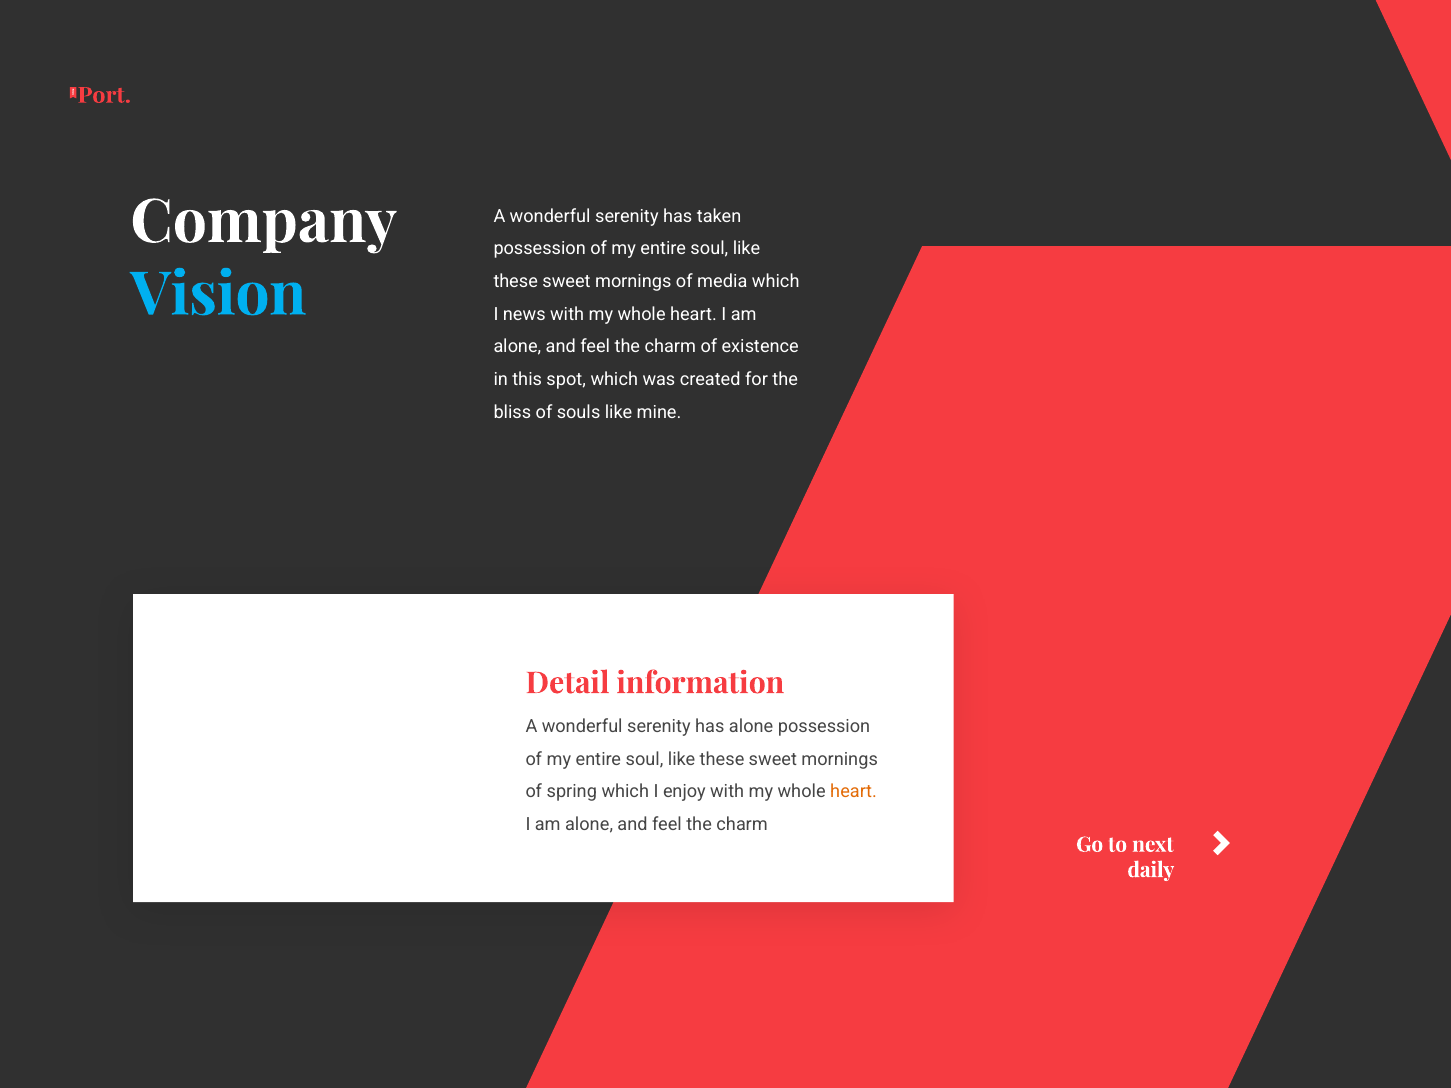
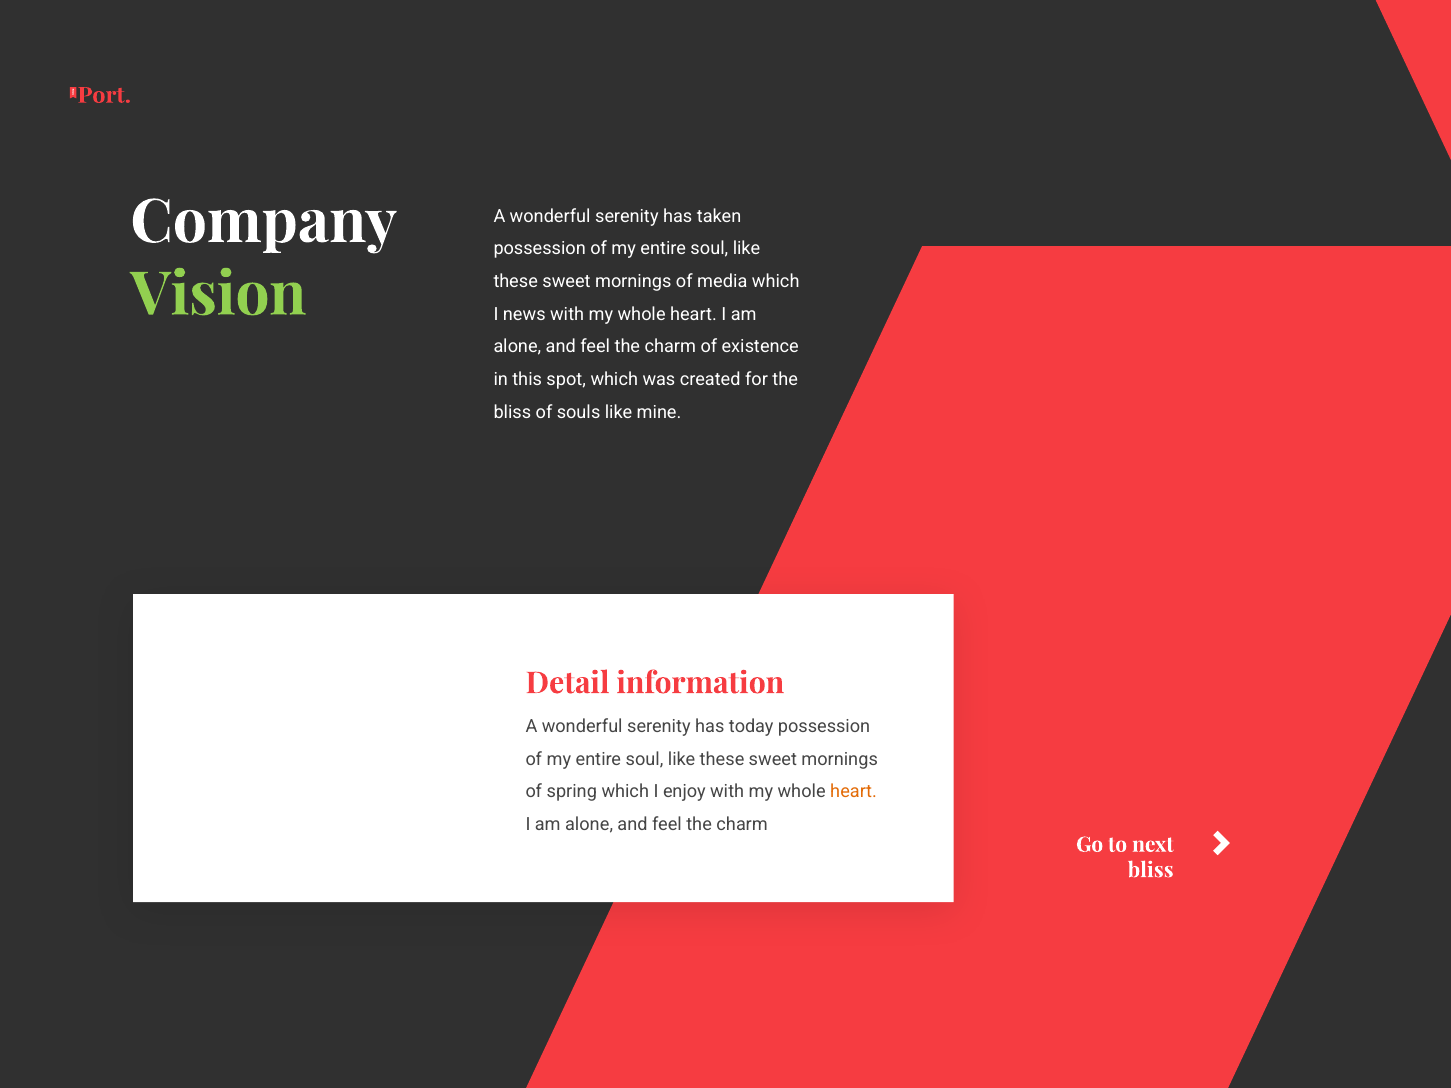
Vision colour: light blue -> light green (218, 295)
has alone: alone -> today (751, 727)
daily: daily -> bliss (1151, 870)
